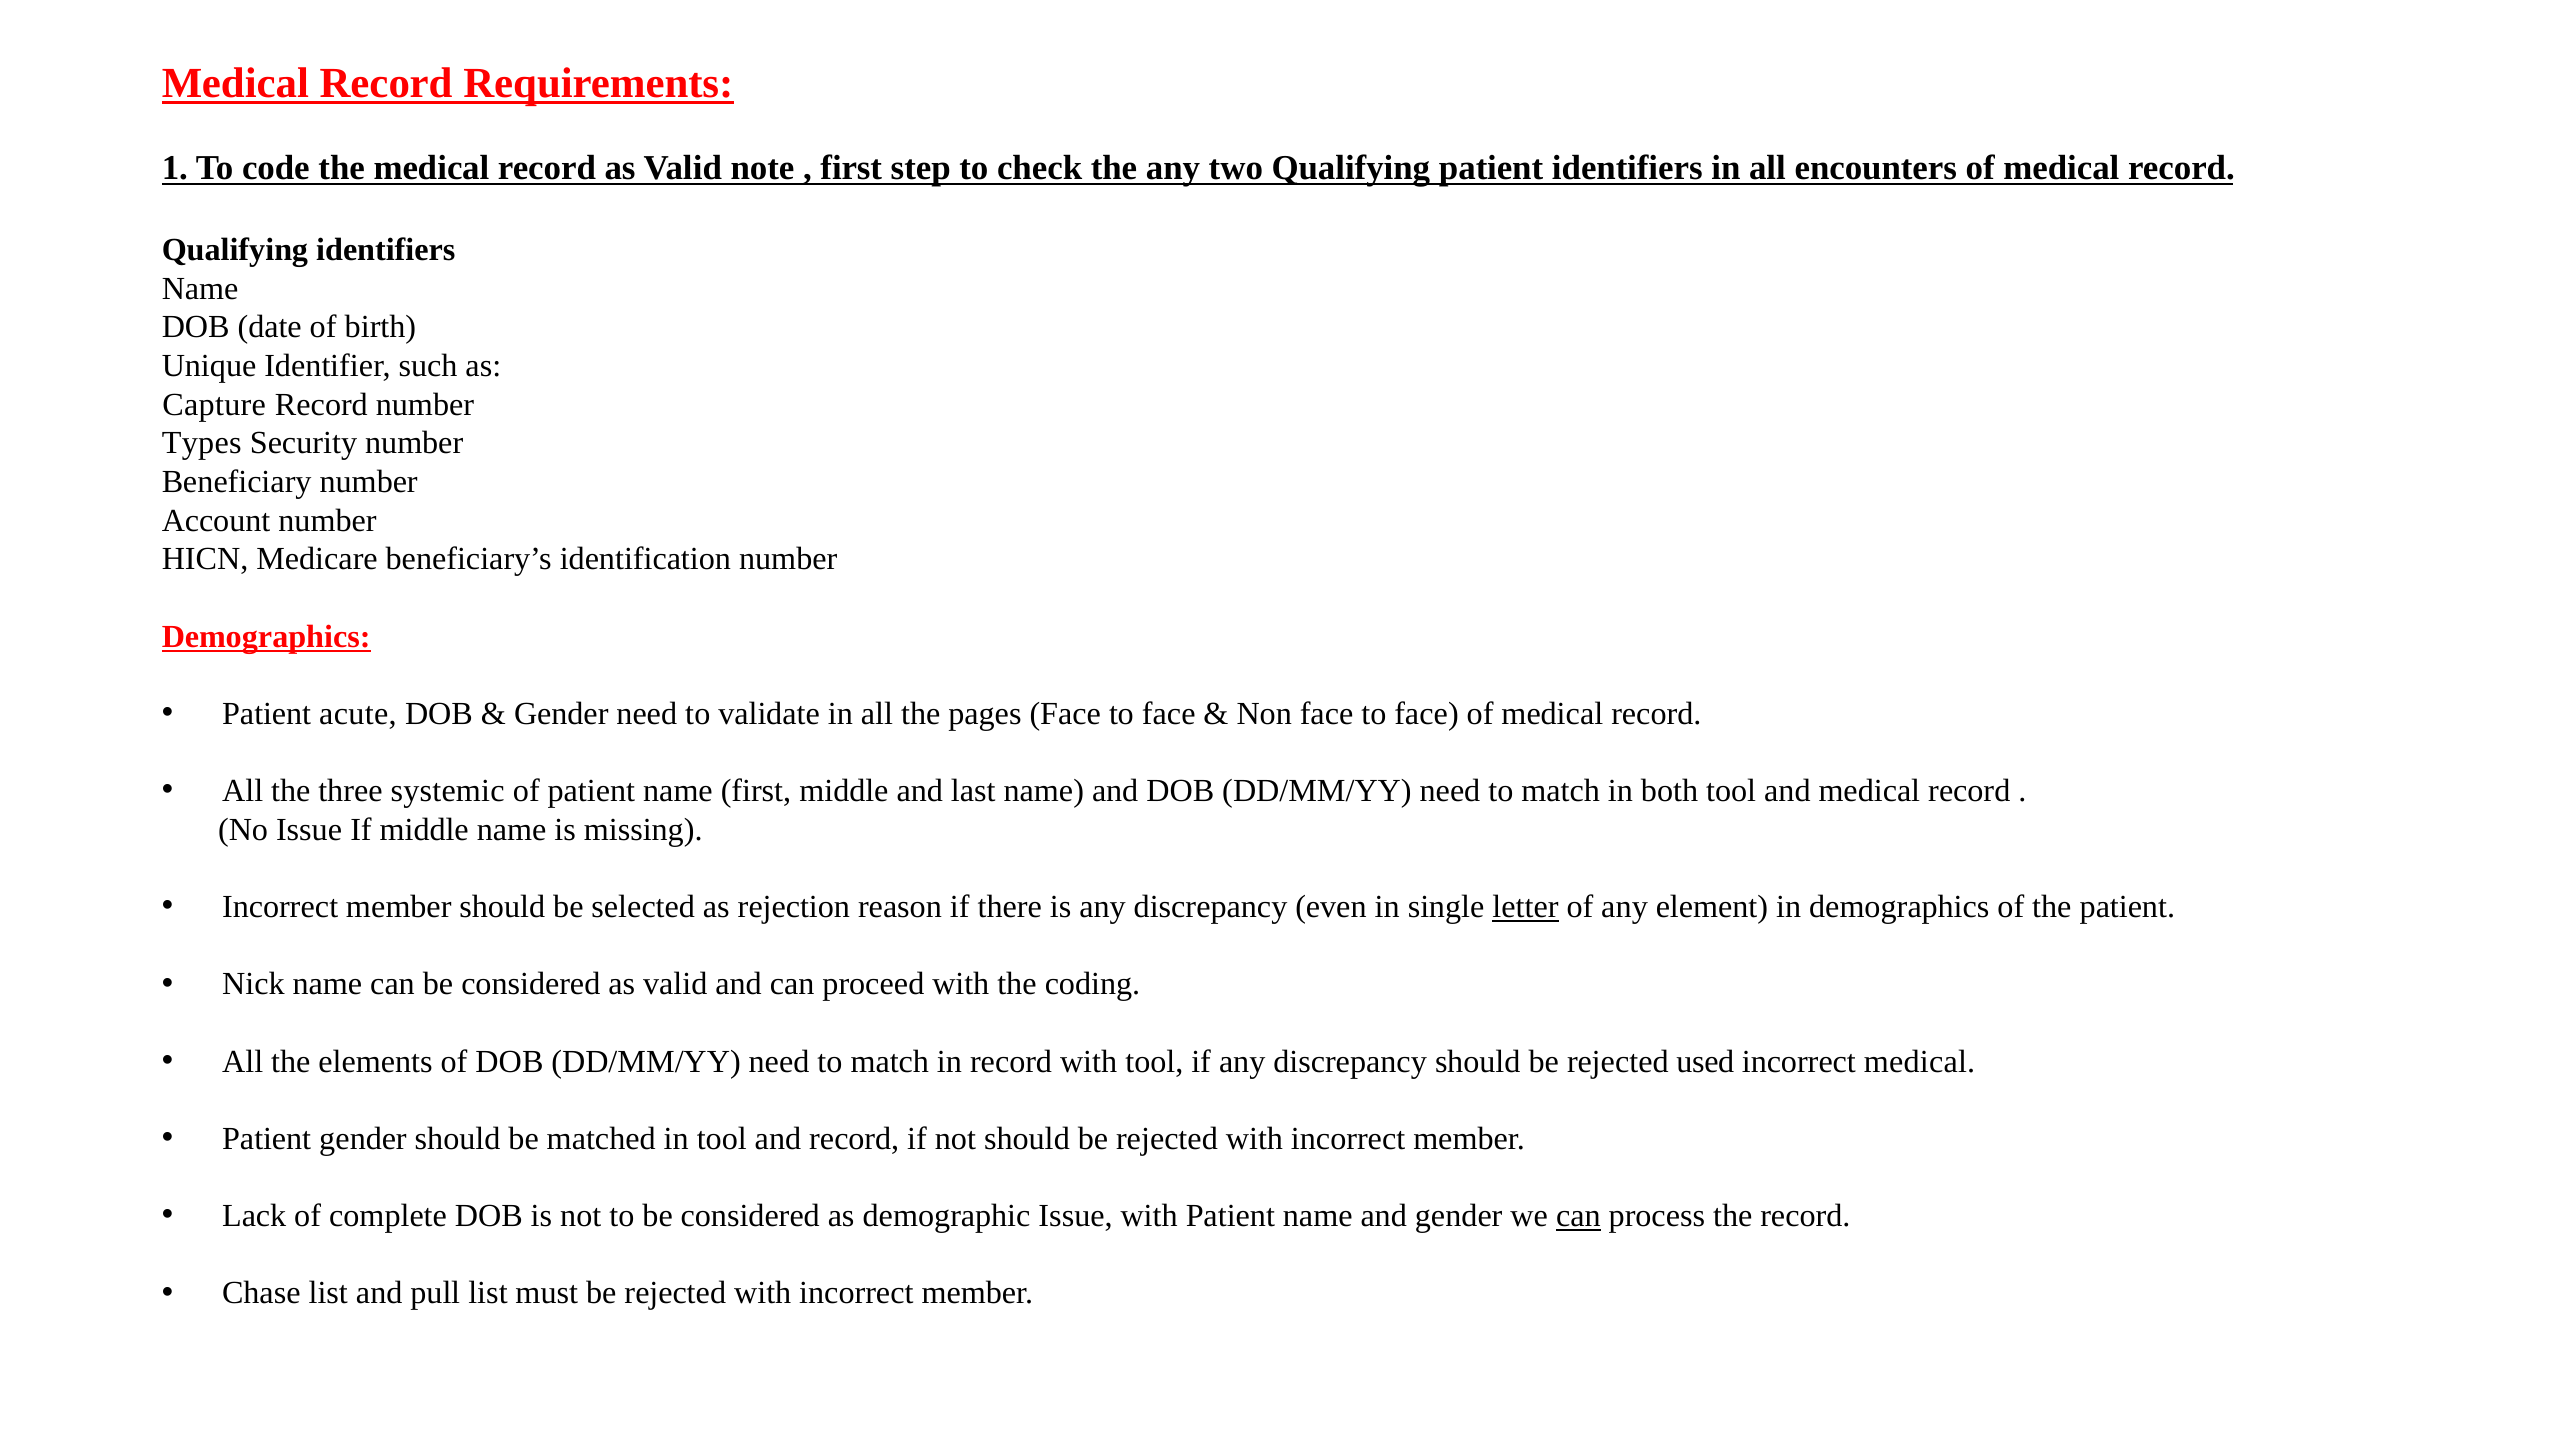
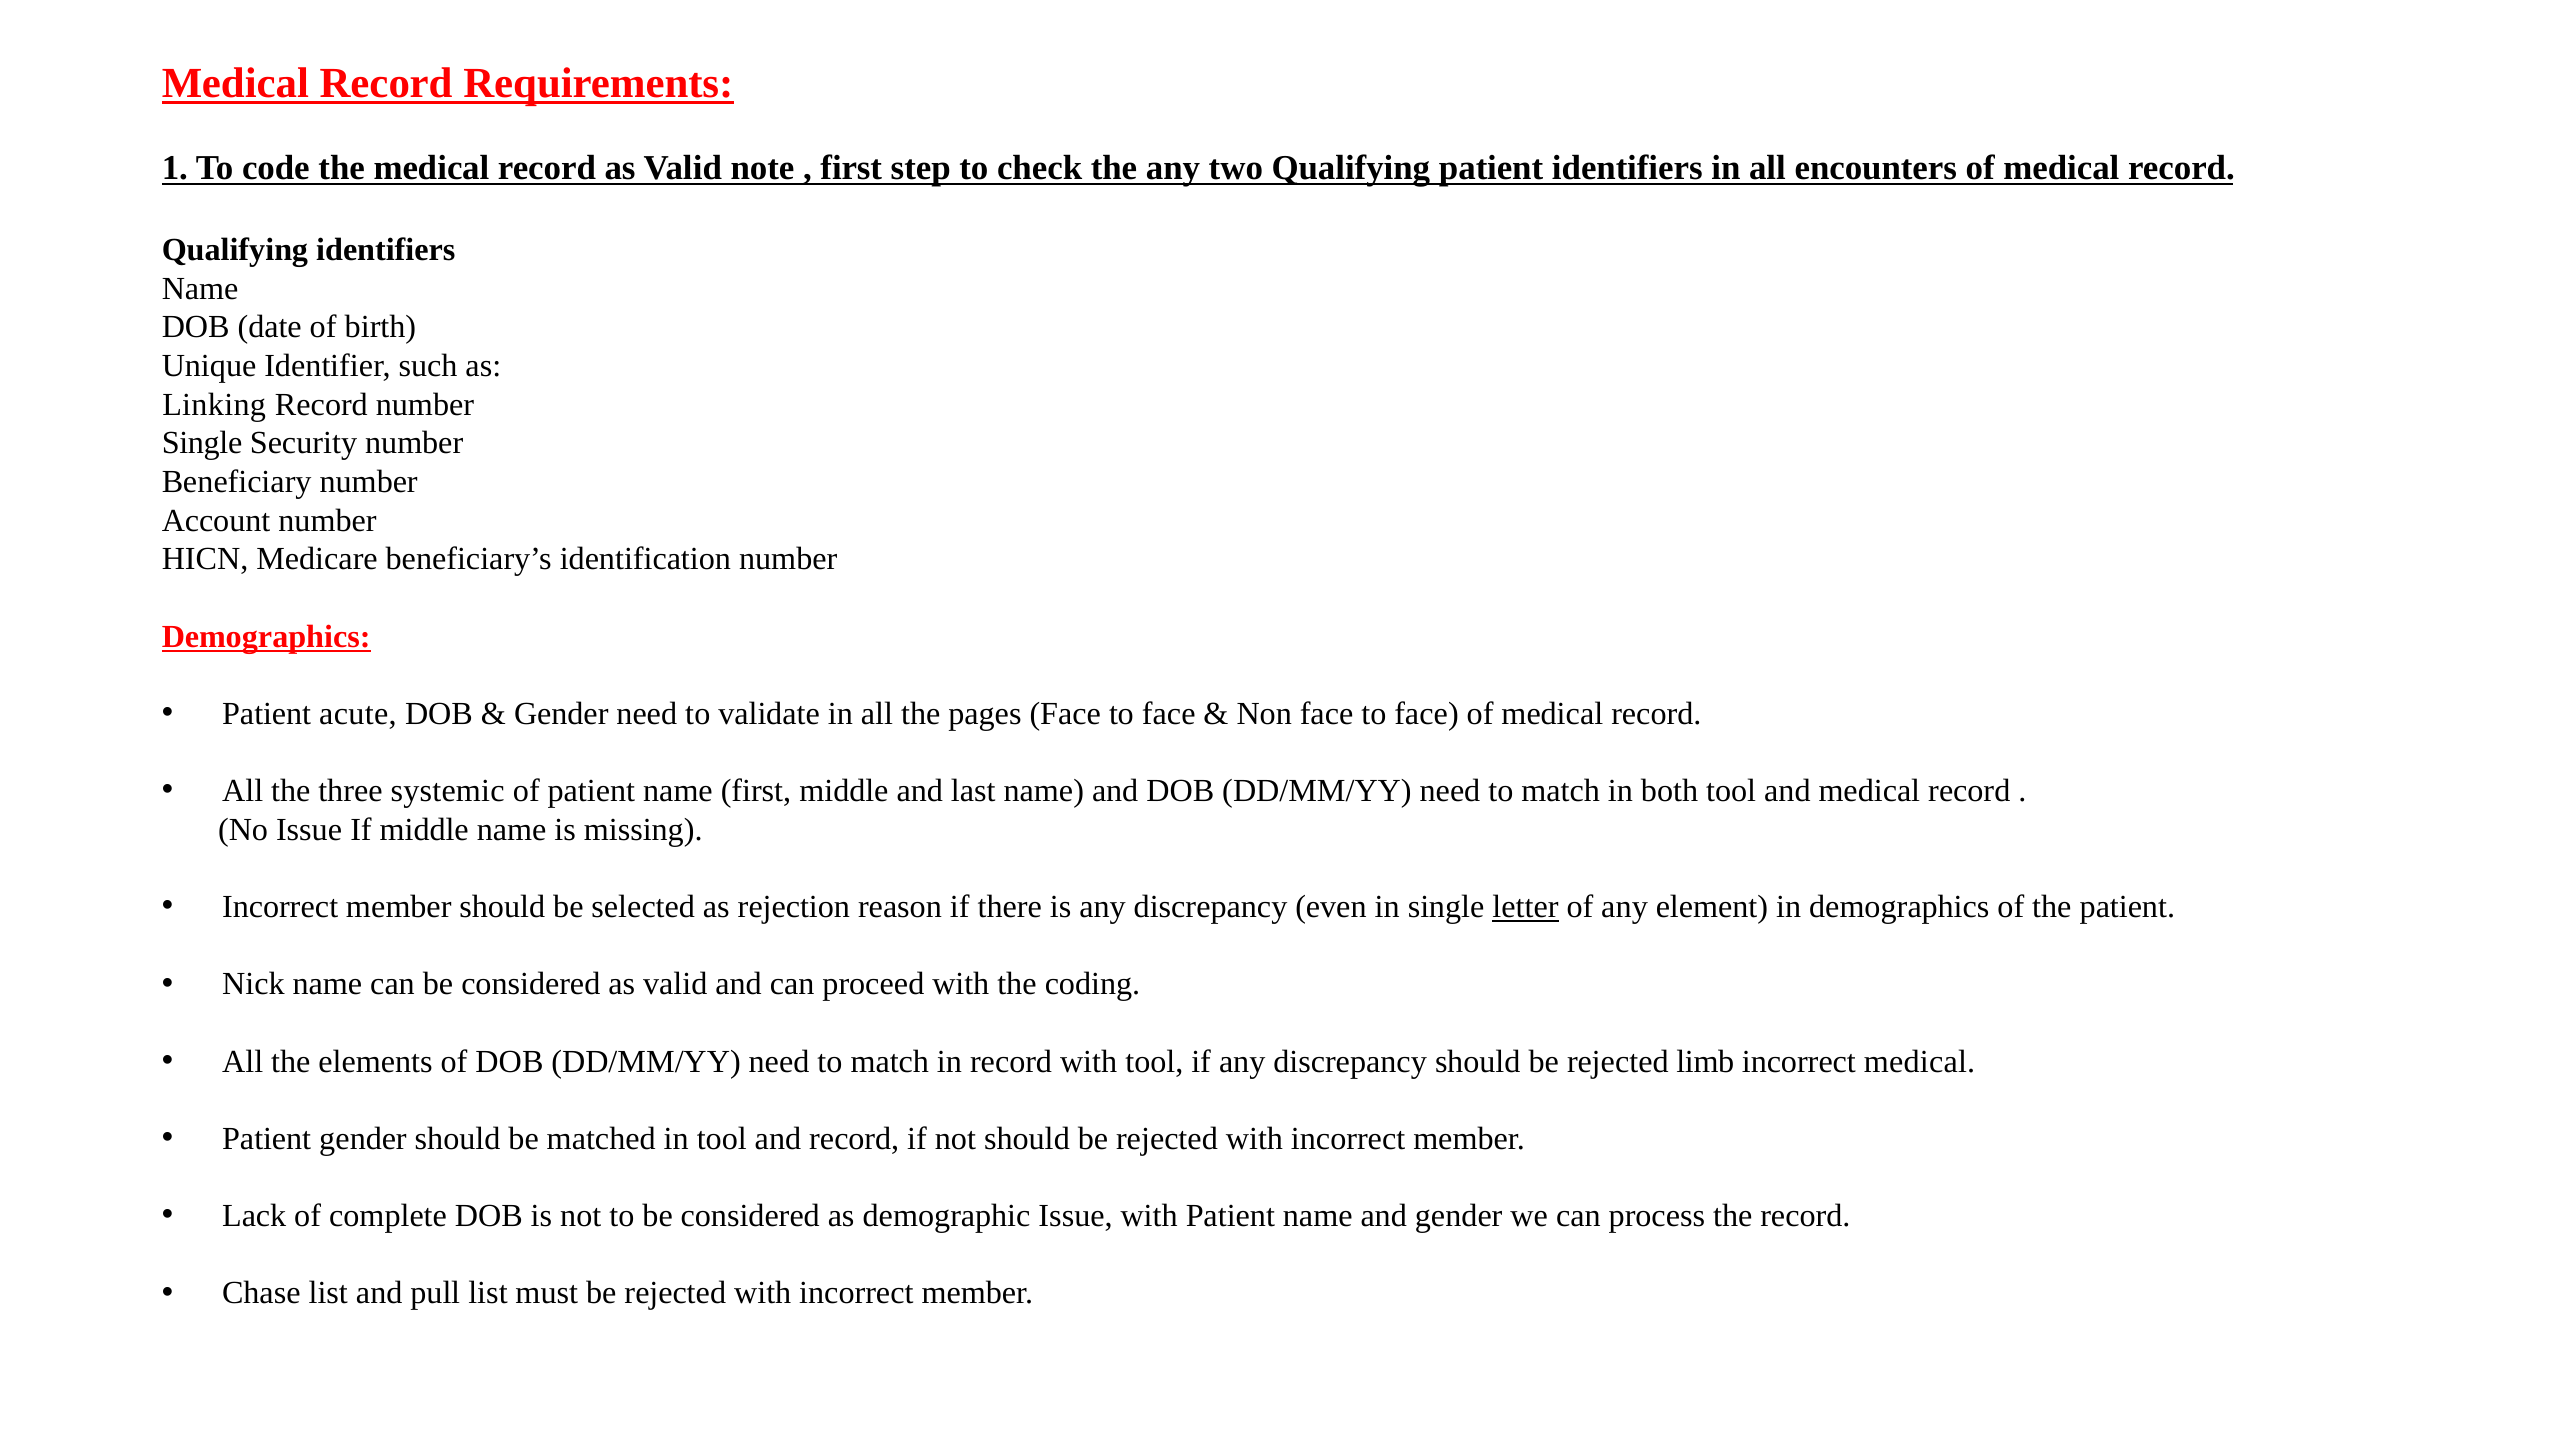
Capture: Capture -> Linking (214, 405)
Types: Types -> Single (202, 443)
used: used -> limb (1705, 1061)
can underline: present -> none (1578, 1216)
